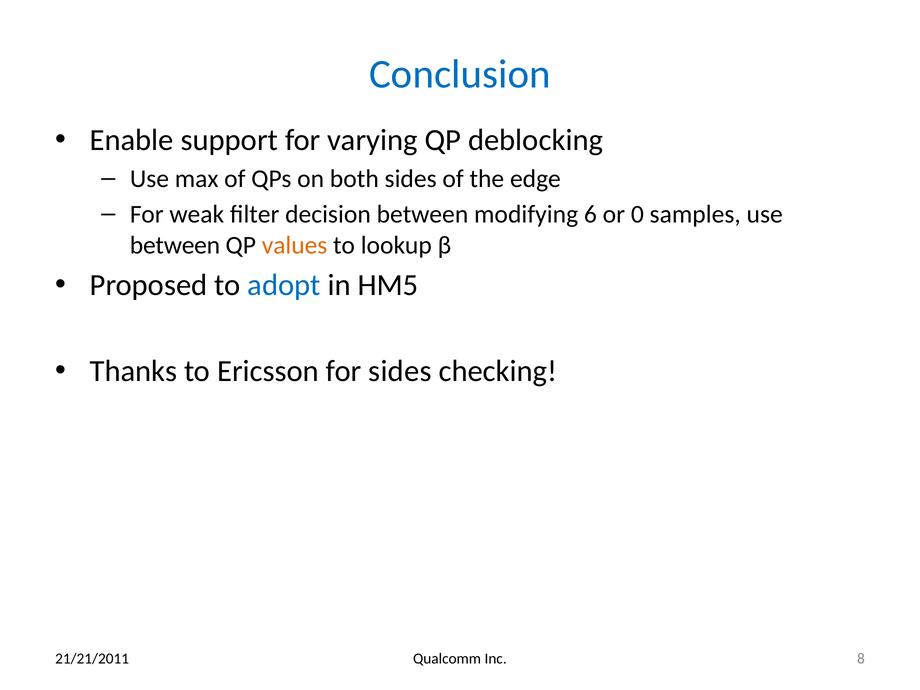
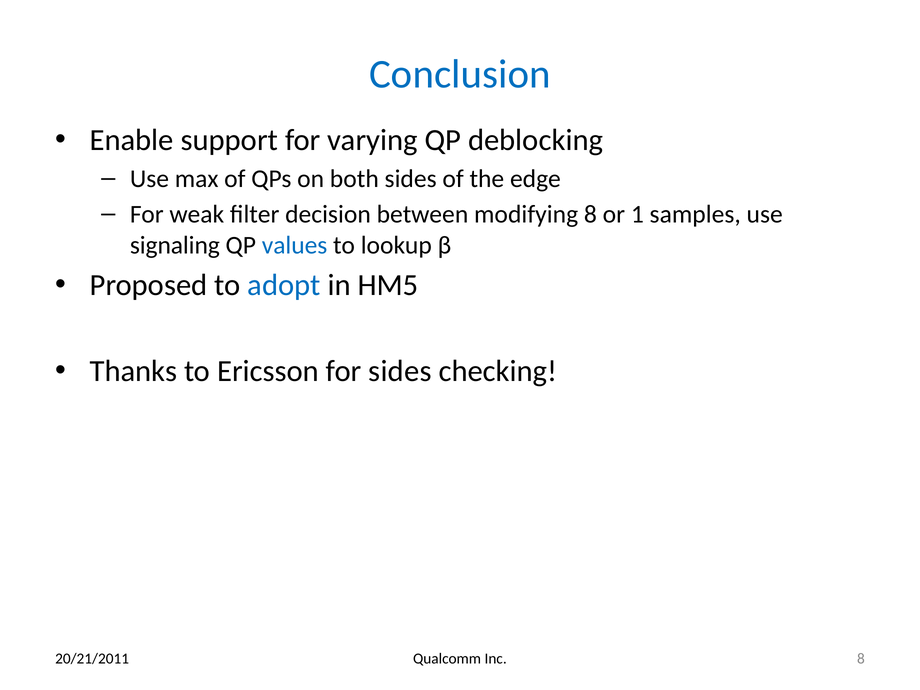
modifying 6: 6 -> 8 (590, 214)
0: 0 -> 1 (637, 214)
between: between -> signaling (175, 245)
values colour: orange -> blue (295, 245)
21/21/2011: 21/21/2011 -> 20/21/2011 (92, 659)
